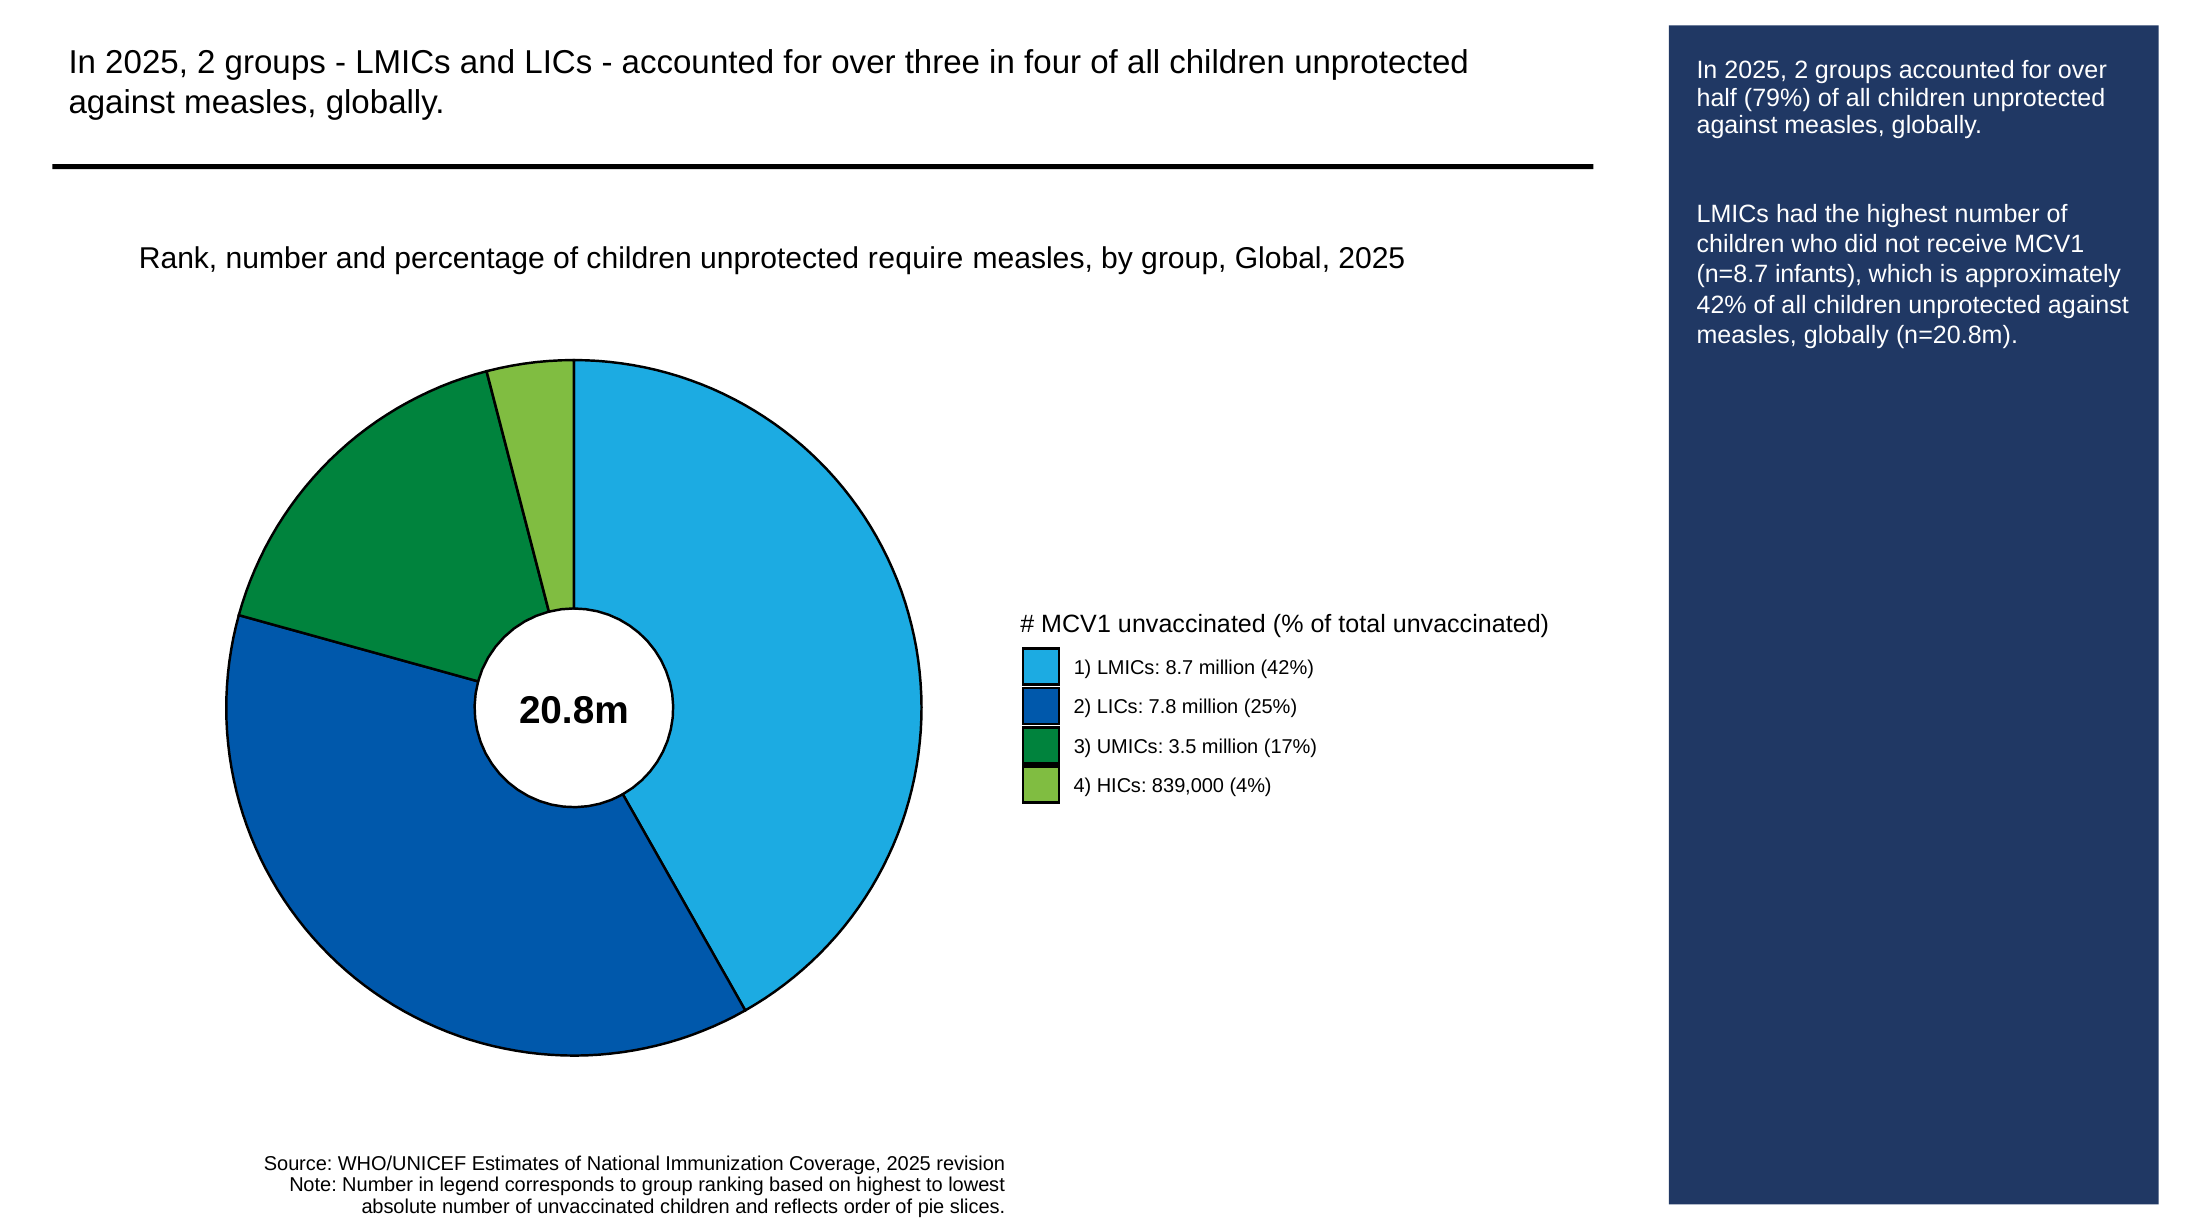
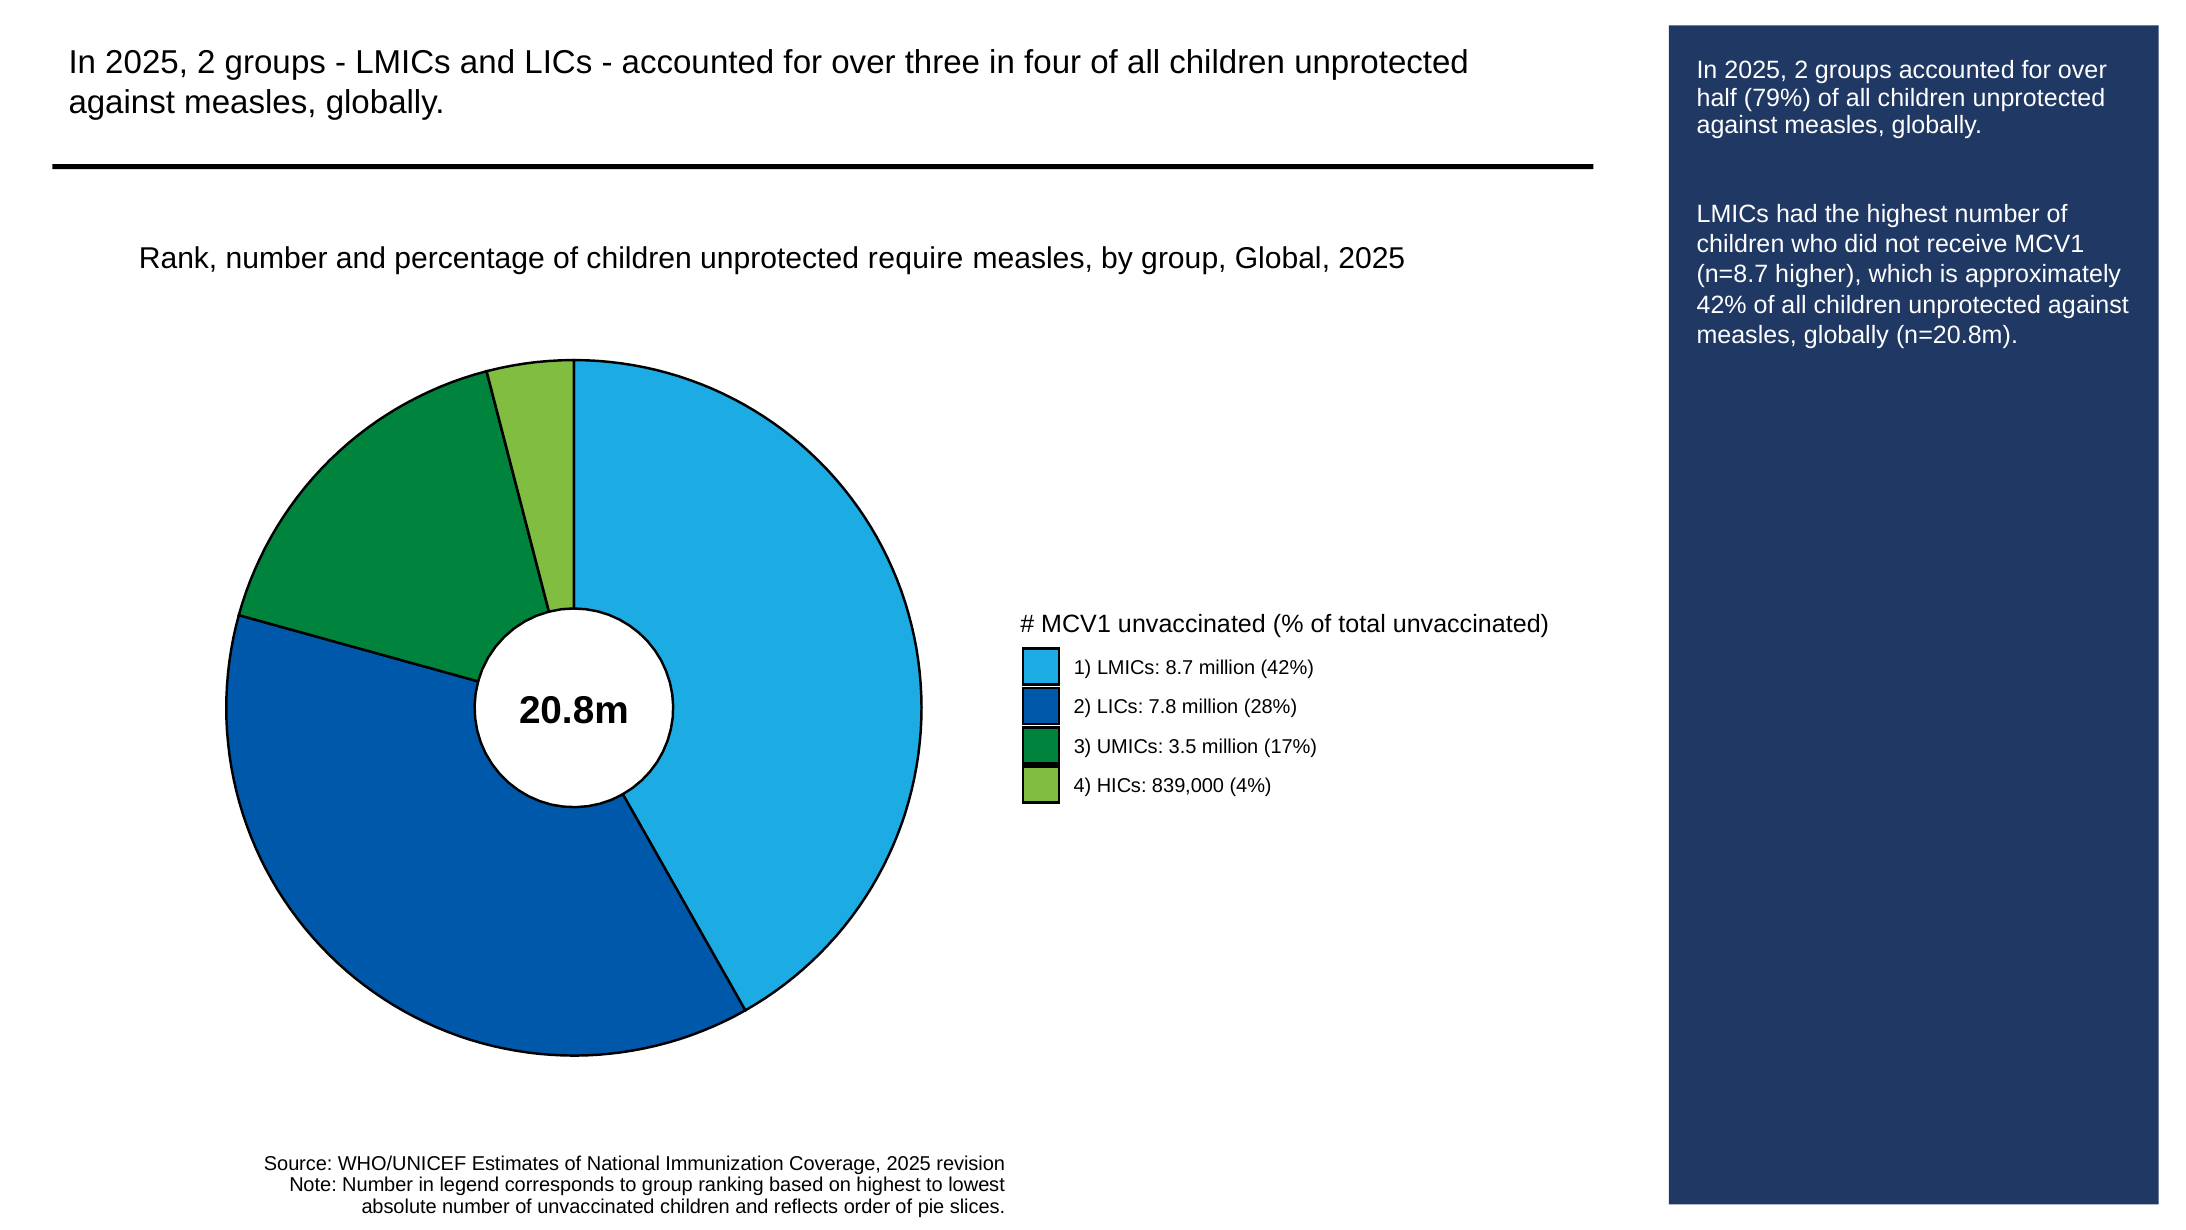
infants: infants -> higher (1818, 275)
25%: 25% -> 28% (1271, 707)
